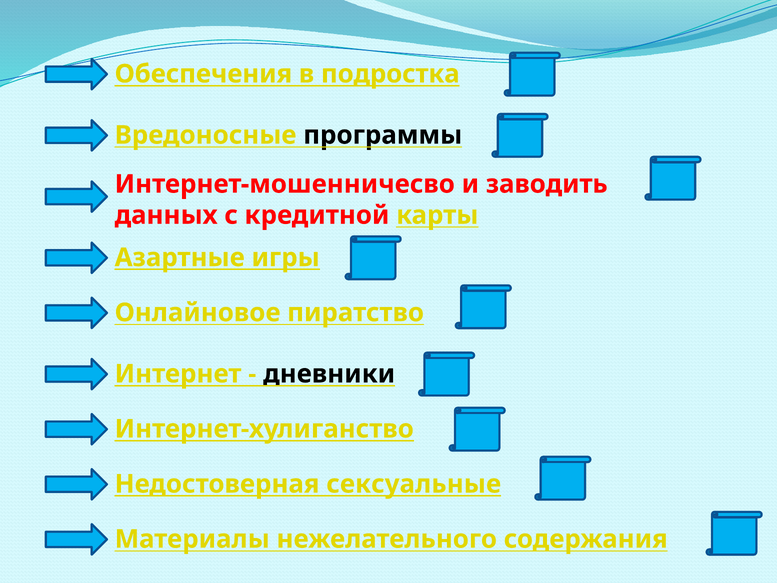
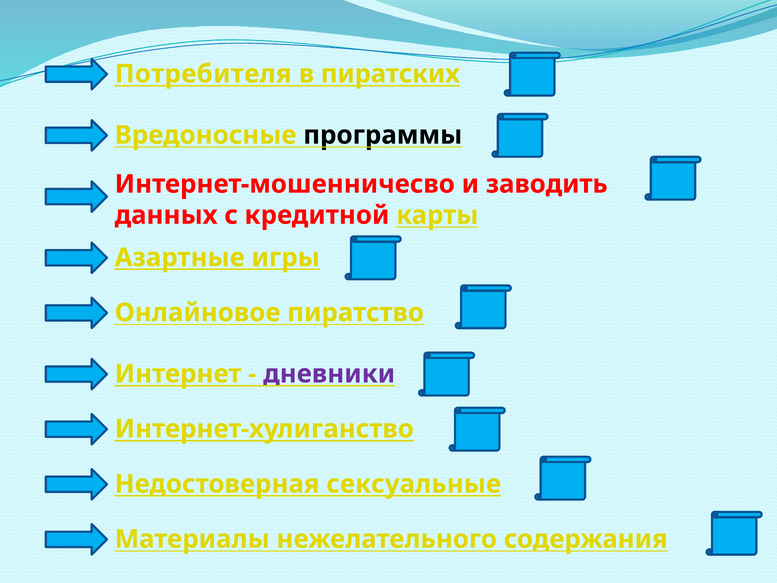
Обеспечения: Обеспечения -> Потребителя (203, 74)
подростка: подростка -> пиратских (390, 74)
дневники colour: black -> purple (329, 374)
